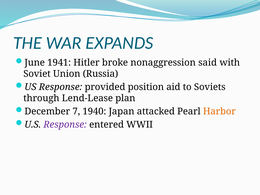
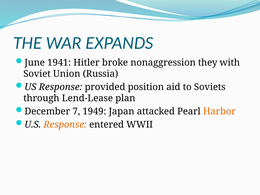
said: said -> they (208, 63)
1940: 1940 -> 1949 (94, 111)
Response colour: purple -> orange (65, 125)
